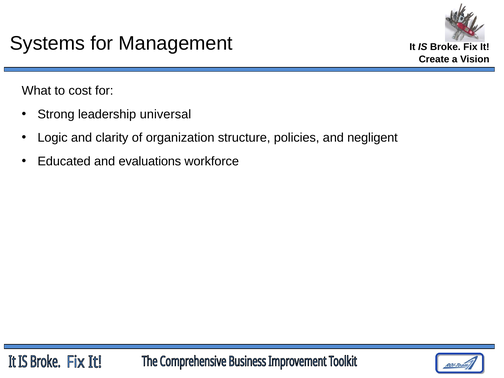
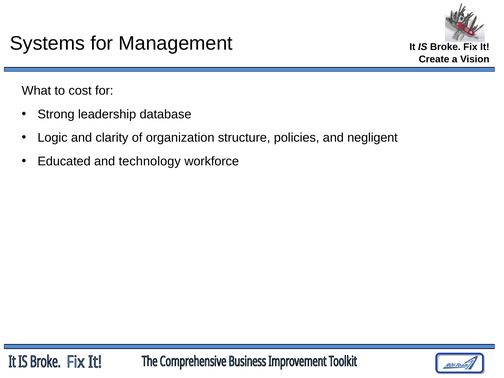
universal: universal -> database (166, 114)
evaluations: evaluations -> technology (150, 161)
